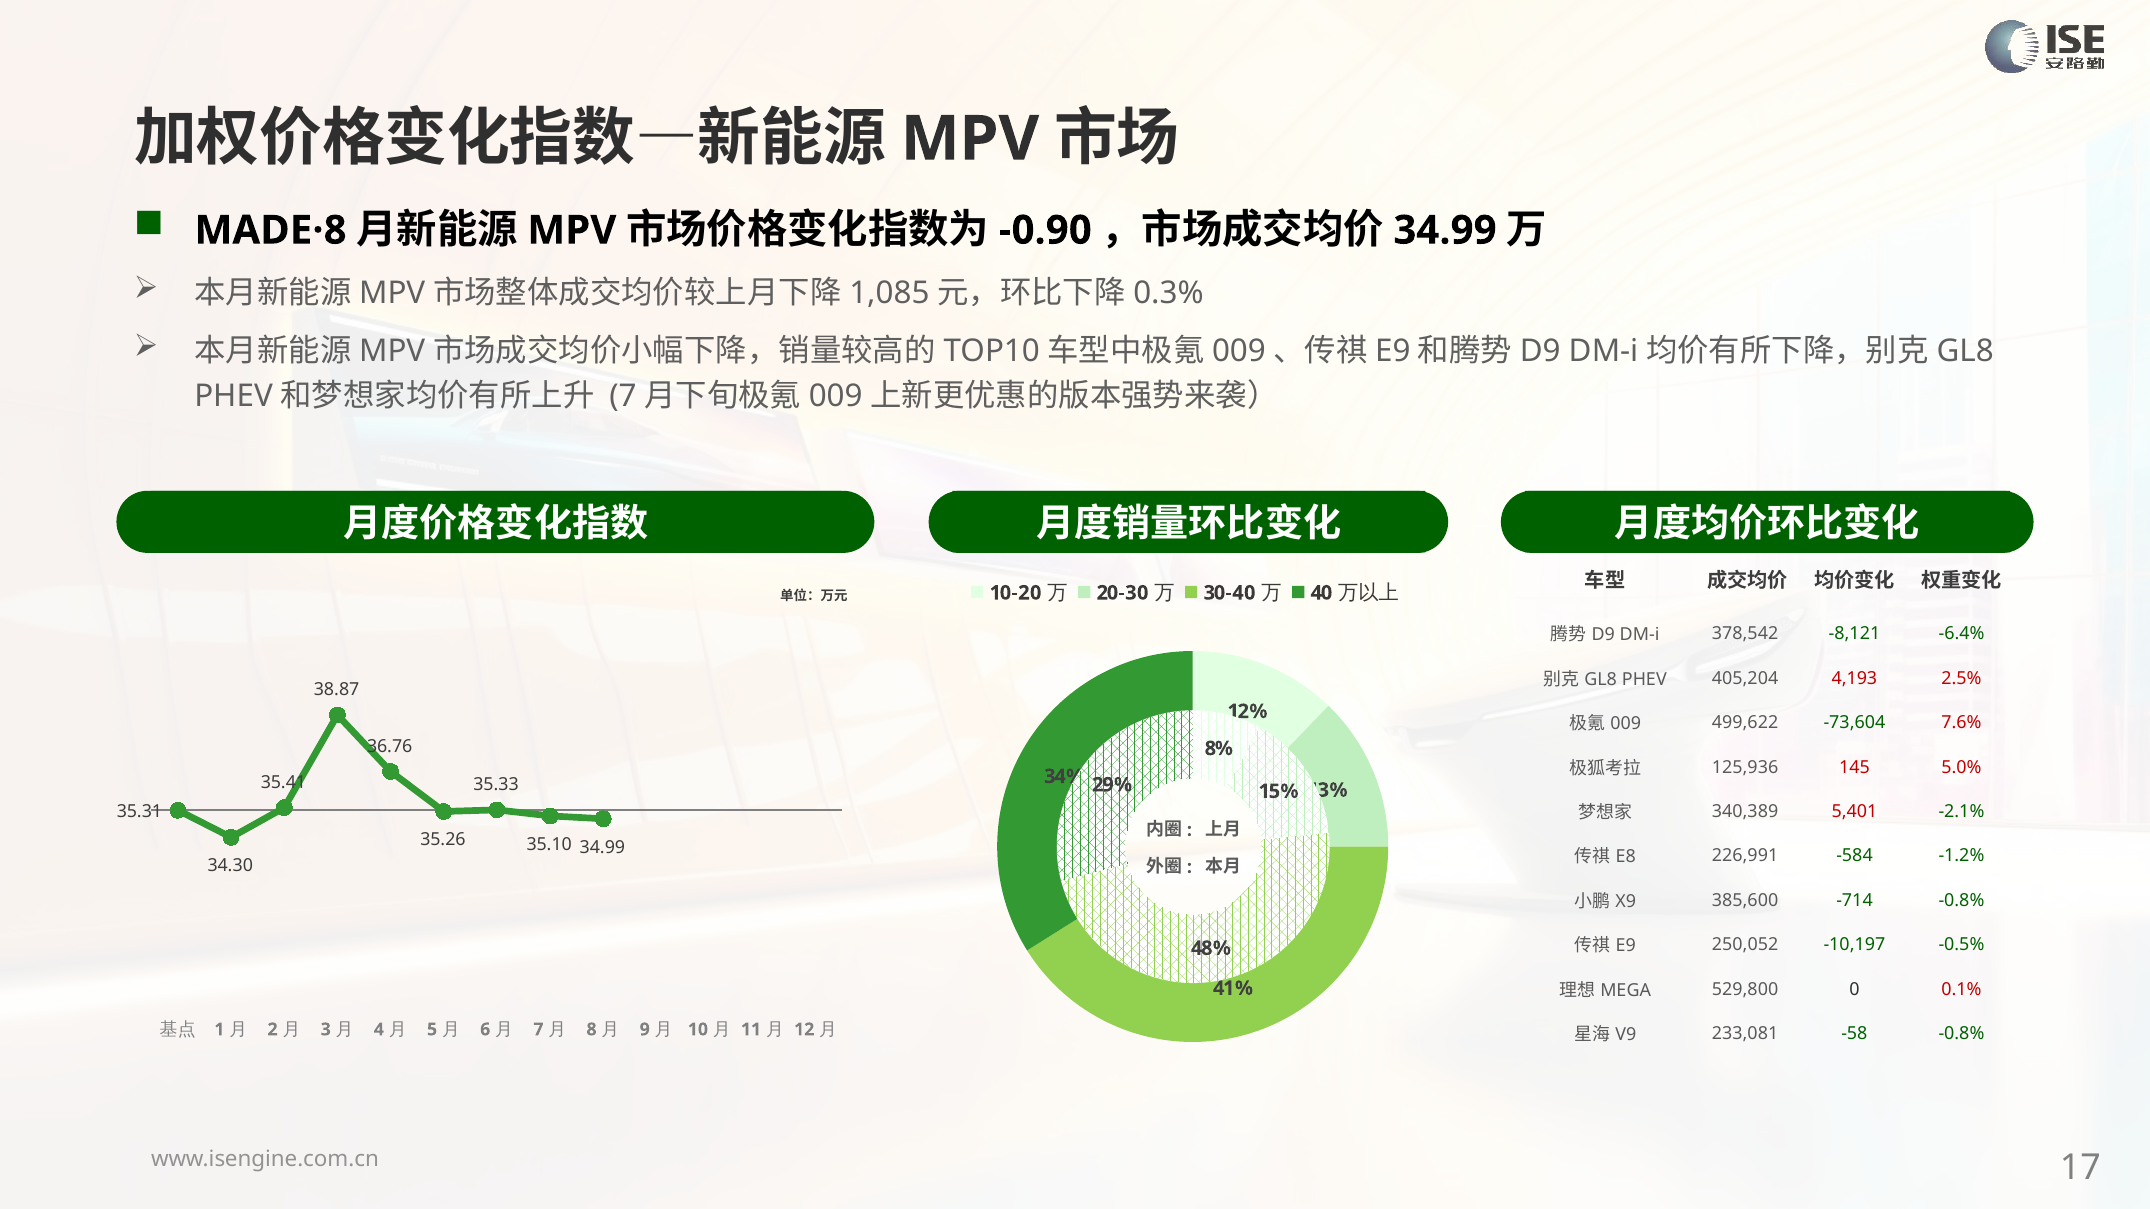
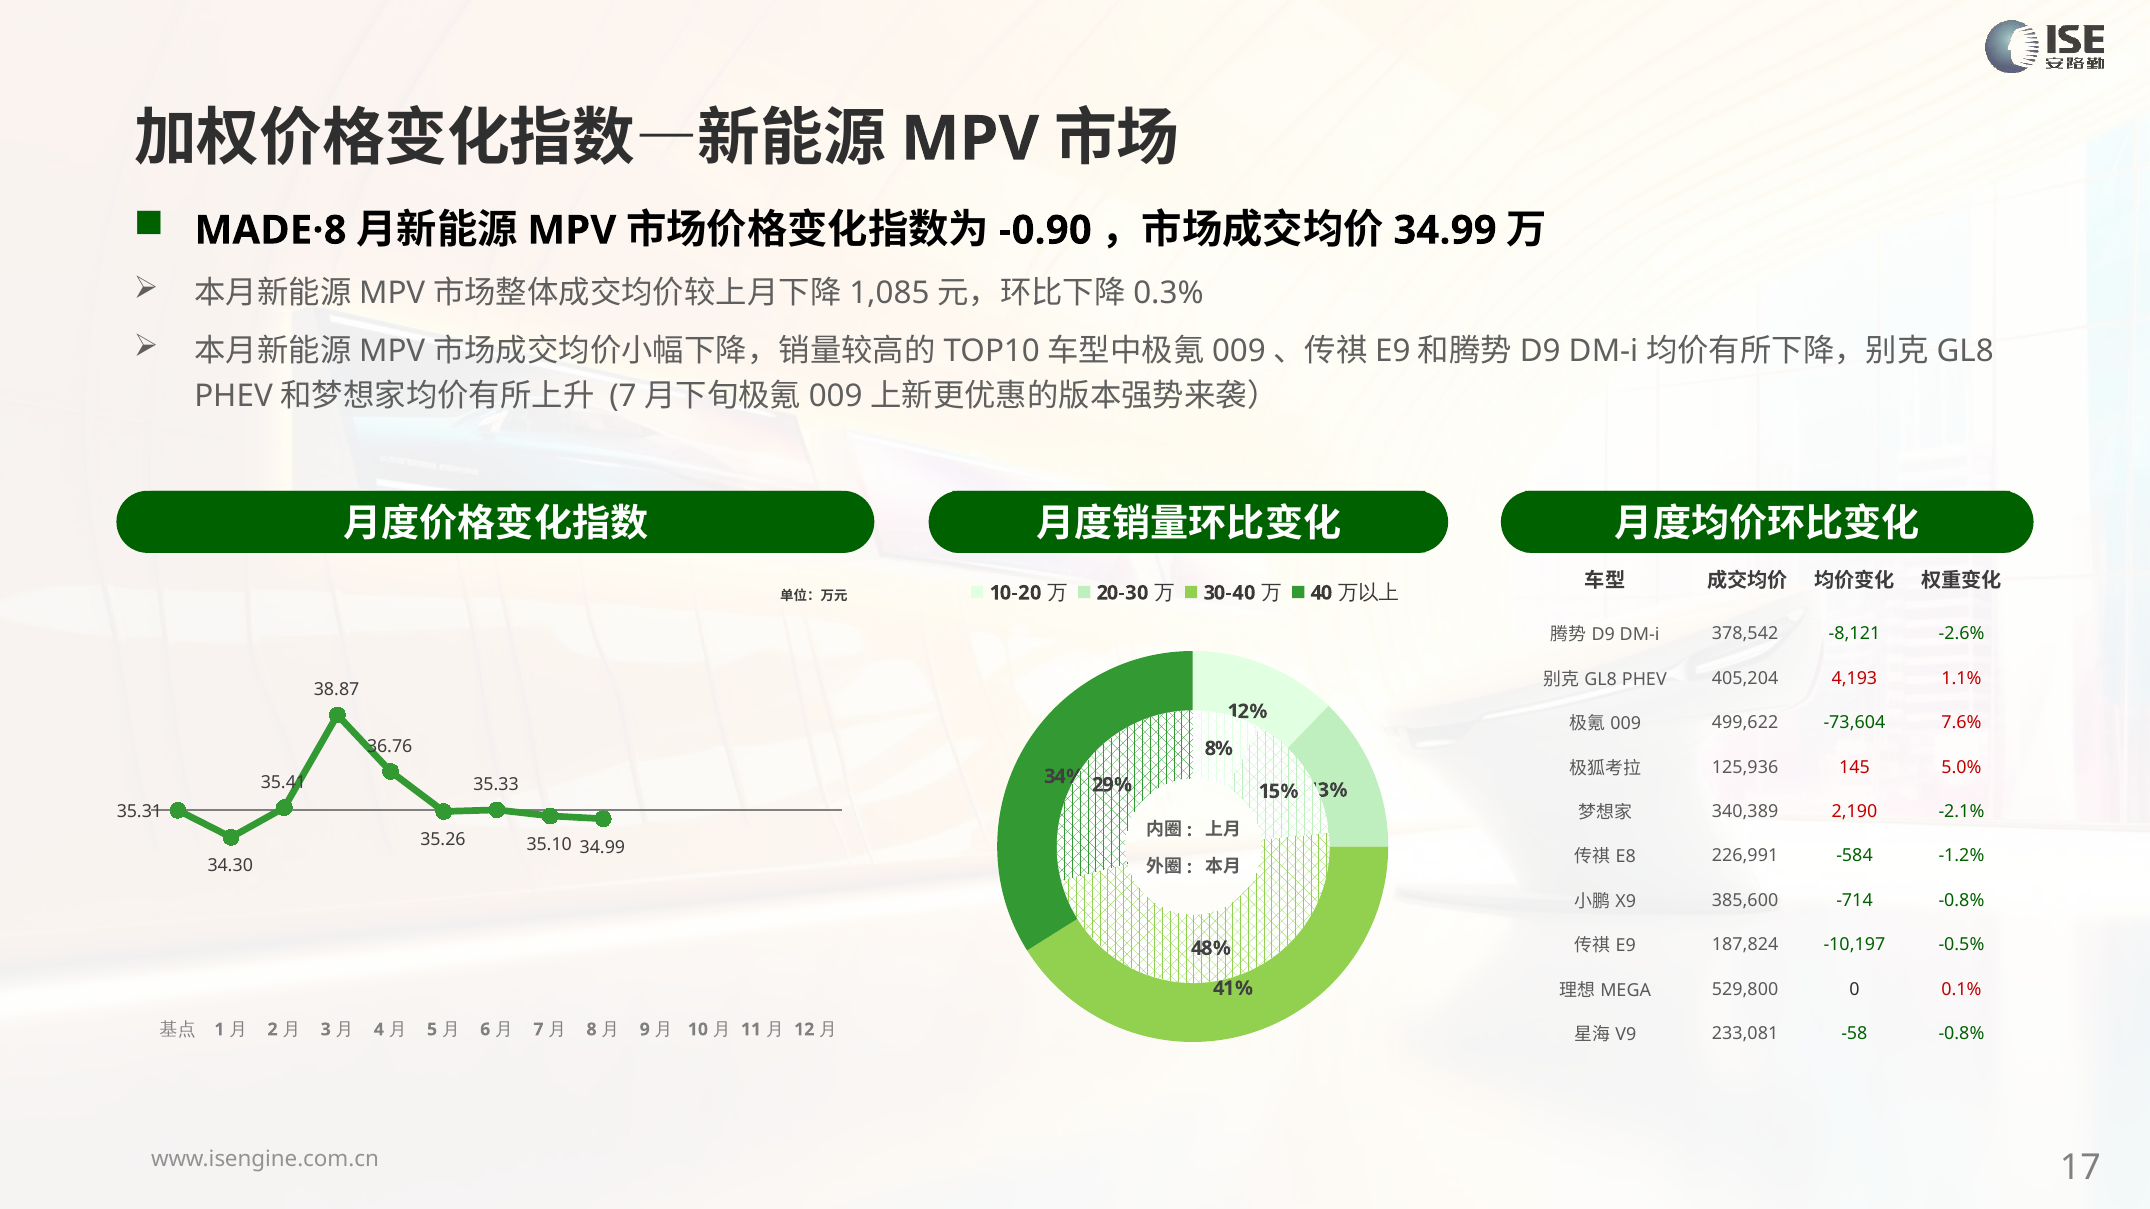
-6.4%: -6.4% -> -2.6% (1962, 634)
2.5%: 2.5% -> 1.1% (1961, 679)
5,401: 5,401 -> 2,190 (1854, 812)
250,052: 250,052 -> 187,824 (1745, 945)
